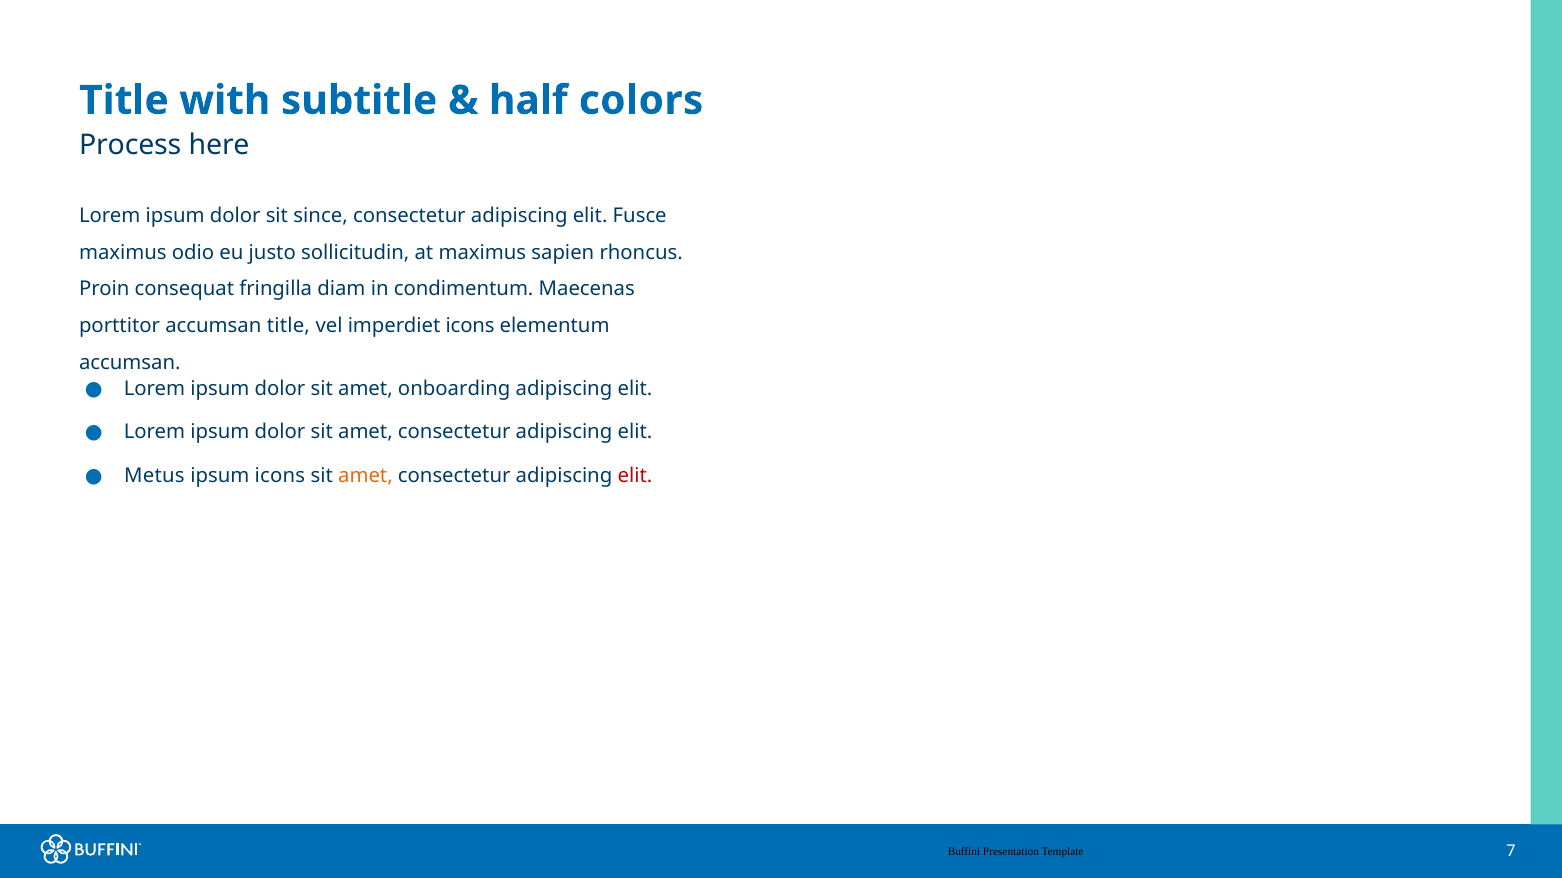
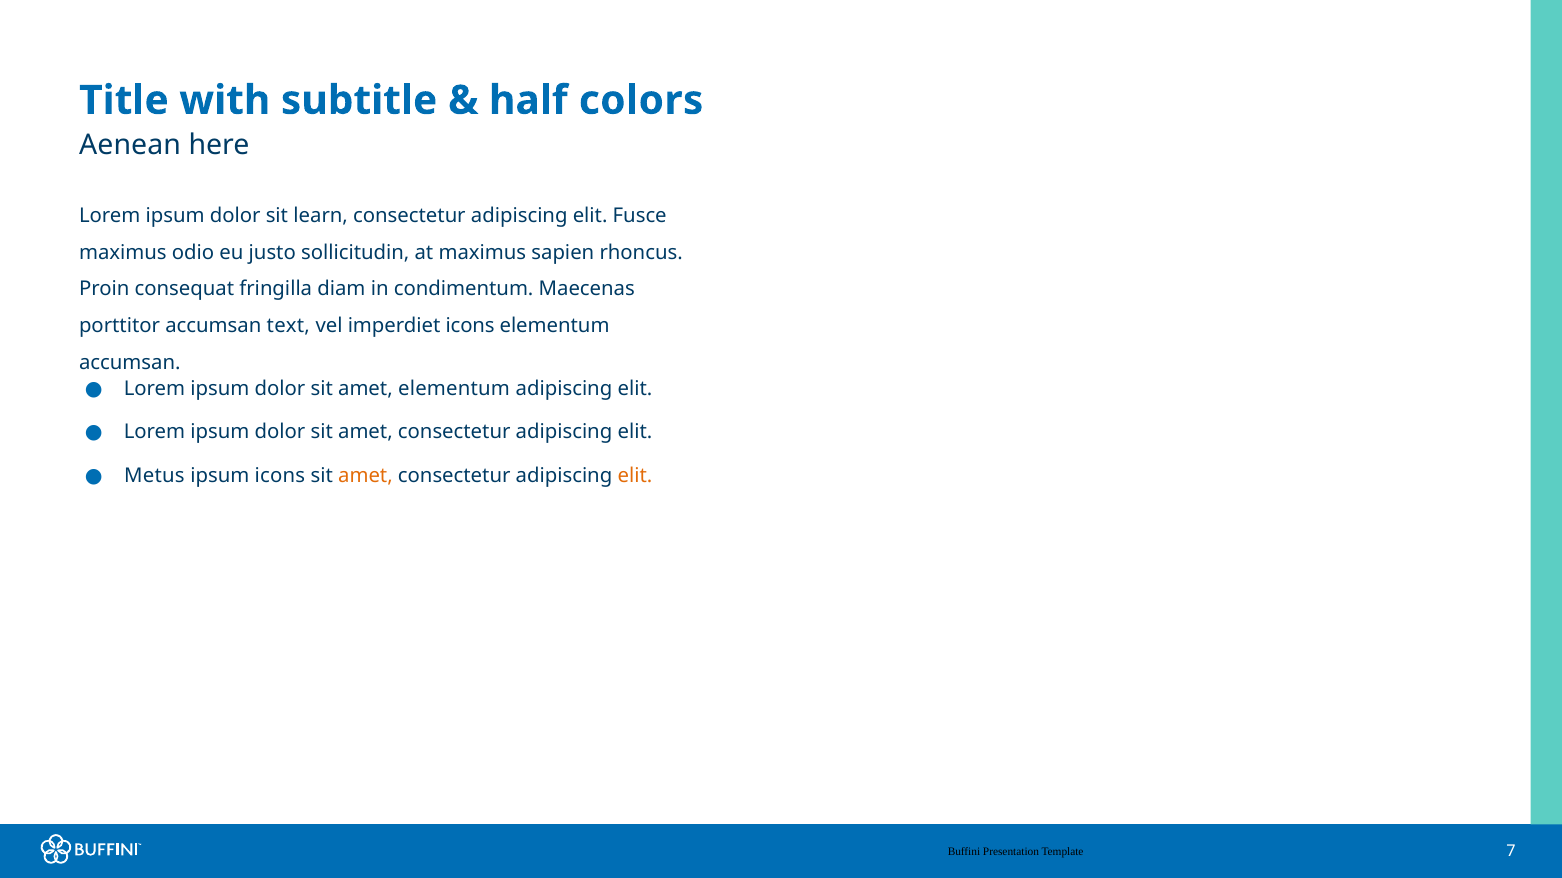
Process: Process -> Aenean (130, 146)
since: since -> learn (321, 216)
porttitor accumsan title: title -> text (288, 326)
amet onboarding: onboarding -> elementum (454, 389)
elit colour: red -> orange (635, 476)
